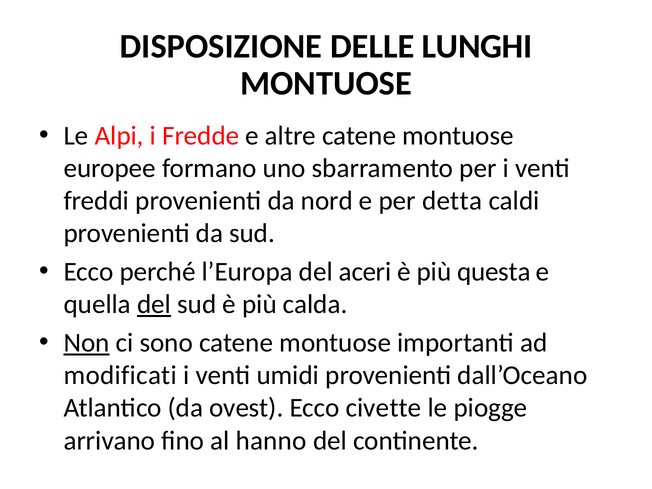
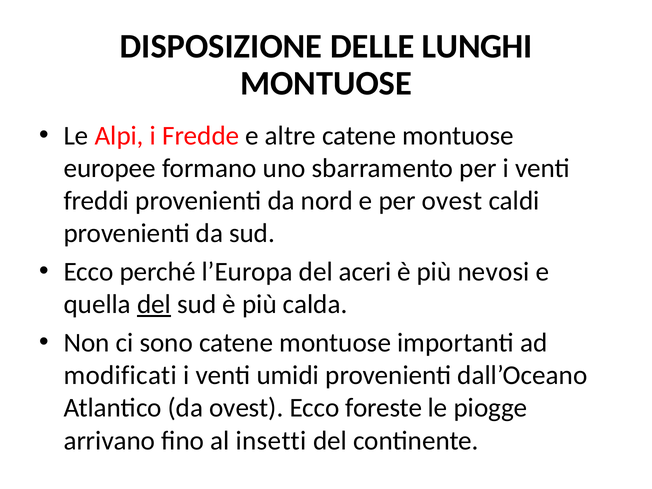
per detta: detta -> ovest (452, 201)
questa: questa -> nevosi (494, 272)
Non underline: present -> none (87, 343)
civette: civette -> foreste (384, 408)
hanno: hanno -> insetti (271, 441)
